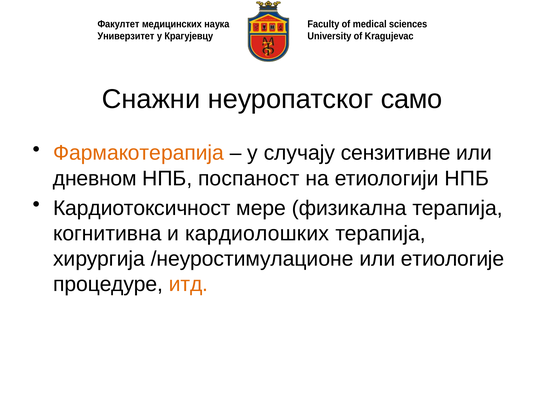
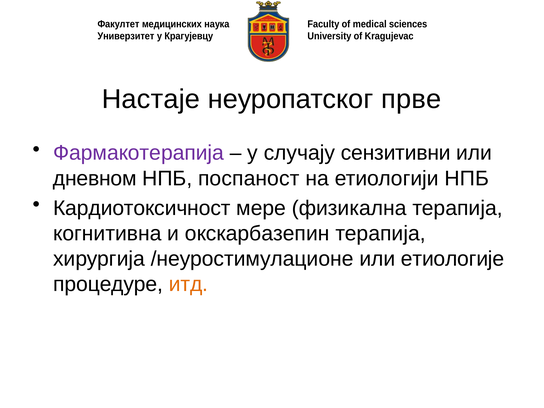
Снажни: Снажни -> Настаје (151, 99)
само: само -> прве (411, 99)
Фармакотерапија colour: orange -> purple (139, 153)
сензитивне: сензитивне -> сензитивни (396, 153)
кардиолошких: кардиолошких -> окскарбазепин (257, 233)
